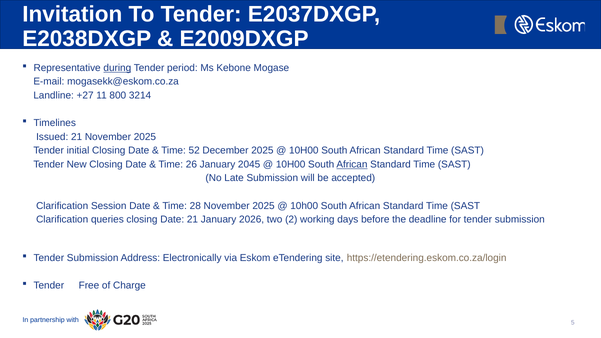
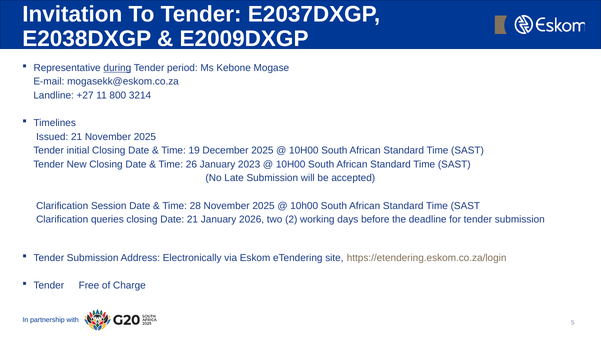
52: 52 -> 19 (194, 151)
2045: 2045 -> 2023 (249, 164)
African underline: present -> none (352, 164)
